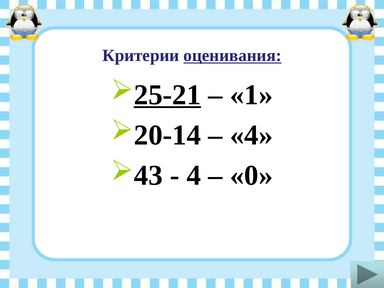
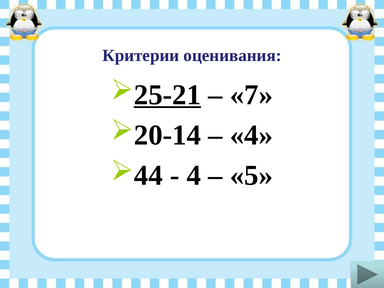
оценивания underline: present -> none (232, 56)
1: 1 -> 7 (251, 95)
43: 43 -> 44 (148, 175)
0: 0 -> 5 (251, 175)
